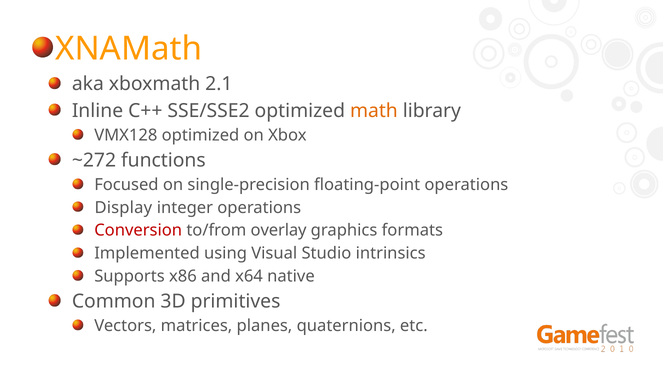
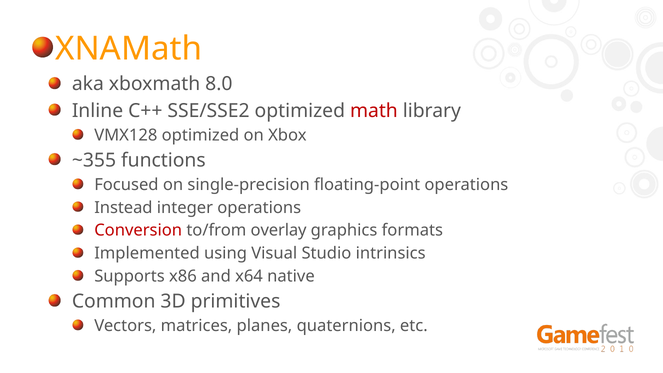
2.1: 2.1 -> 8.0 (219, 84)
math colour: orange -> red (374, 111)
~272: ~272 -> ~355 (94, 160)
Display: Display -> Instead (123, 208)
